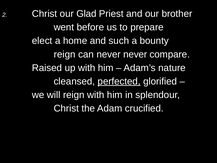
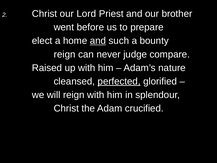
Glad: Glad -> Lord (86, 14)
and underline: none -> present (98, 41)
never never: never -> judge (135, 54)
